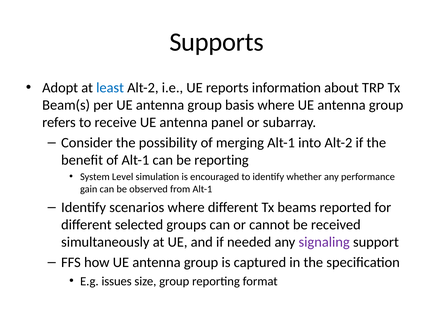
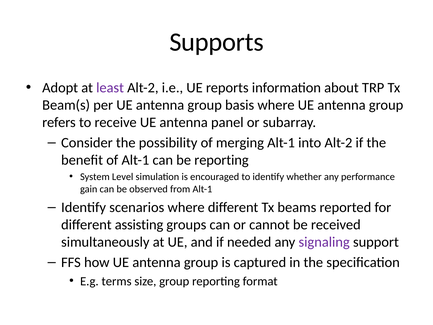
least colour: blue -> purple (110, 88)
selected: selected -> assisting (139, 224)
issues: issues -> terms (117, 281)
